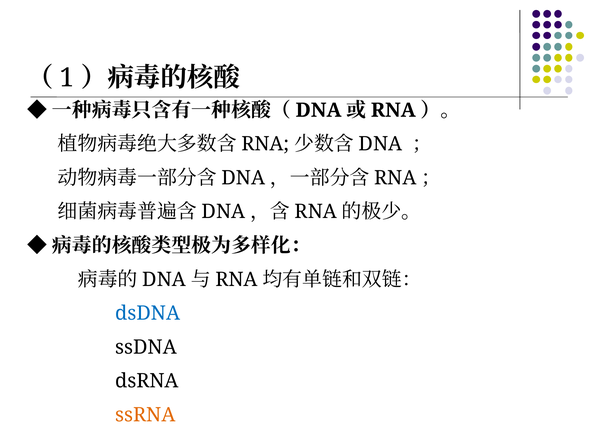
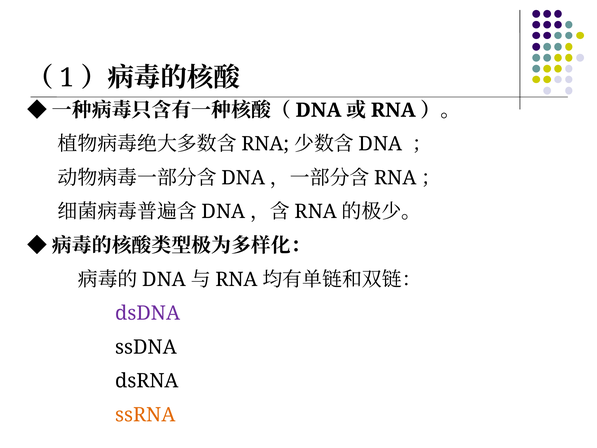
dsDNA colour: blue -> purple (148, 313)
